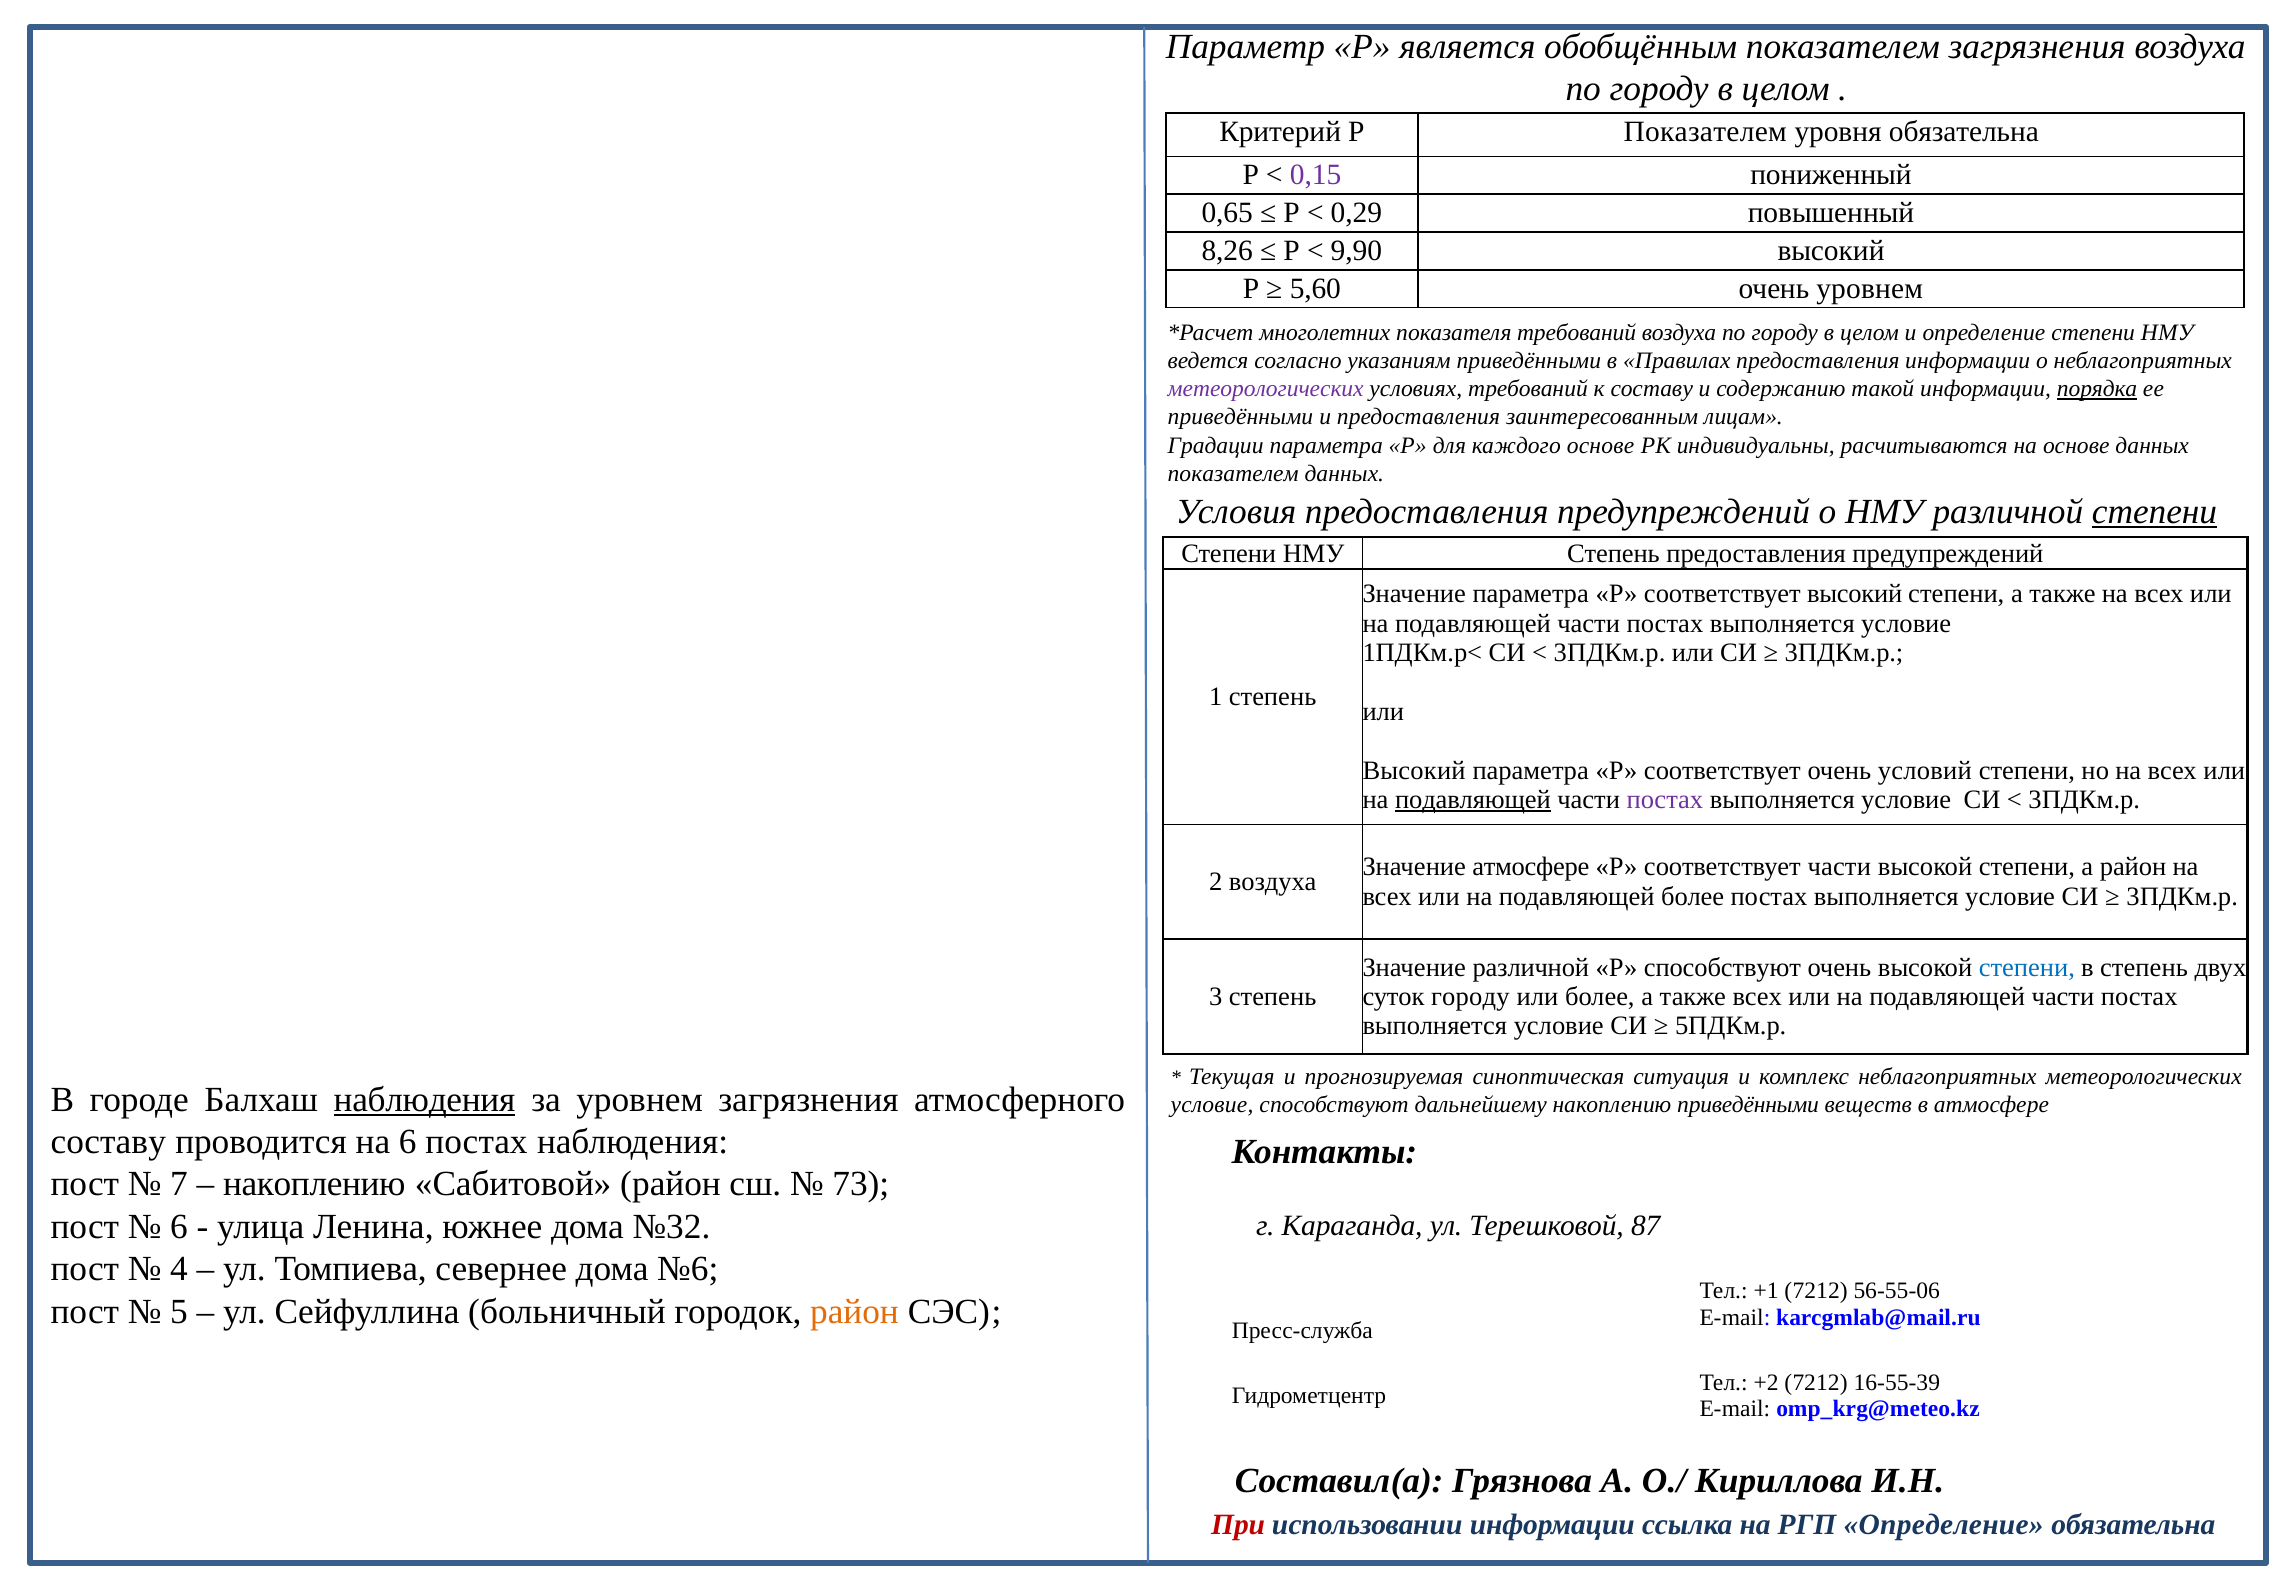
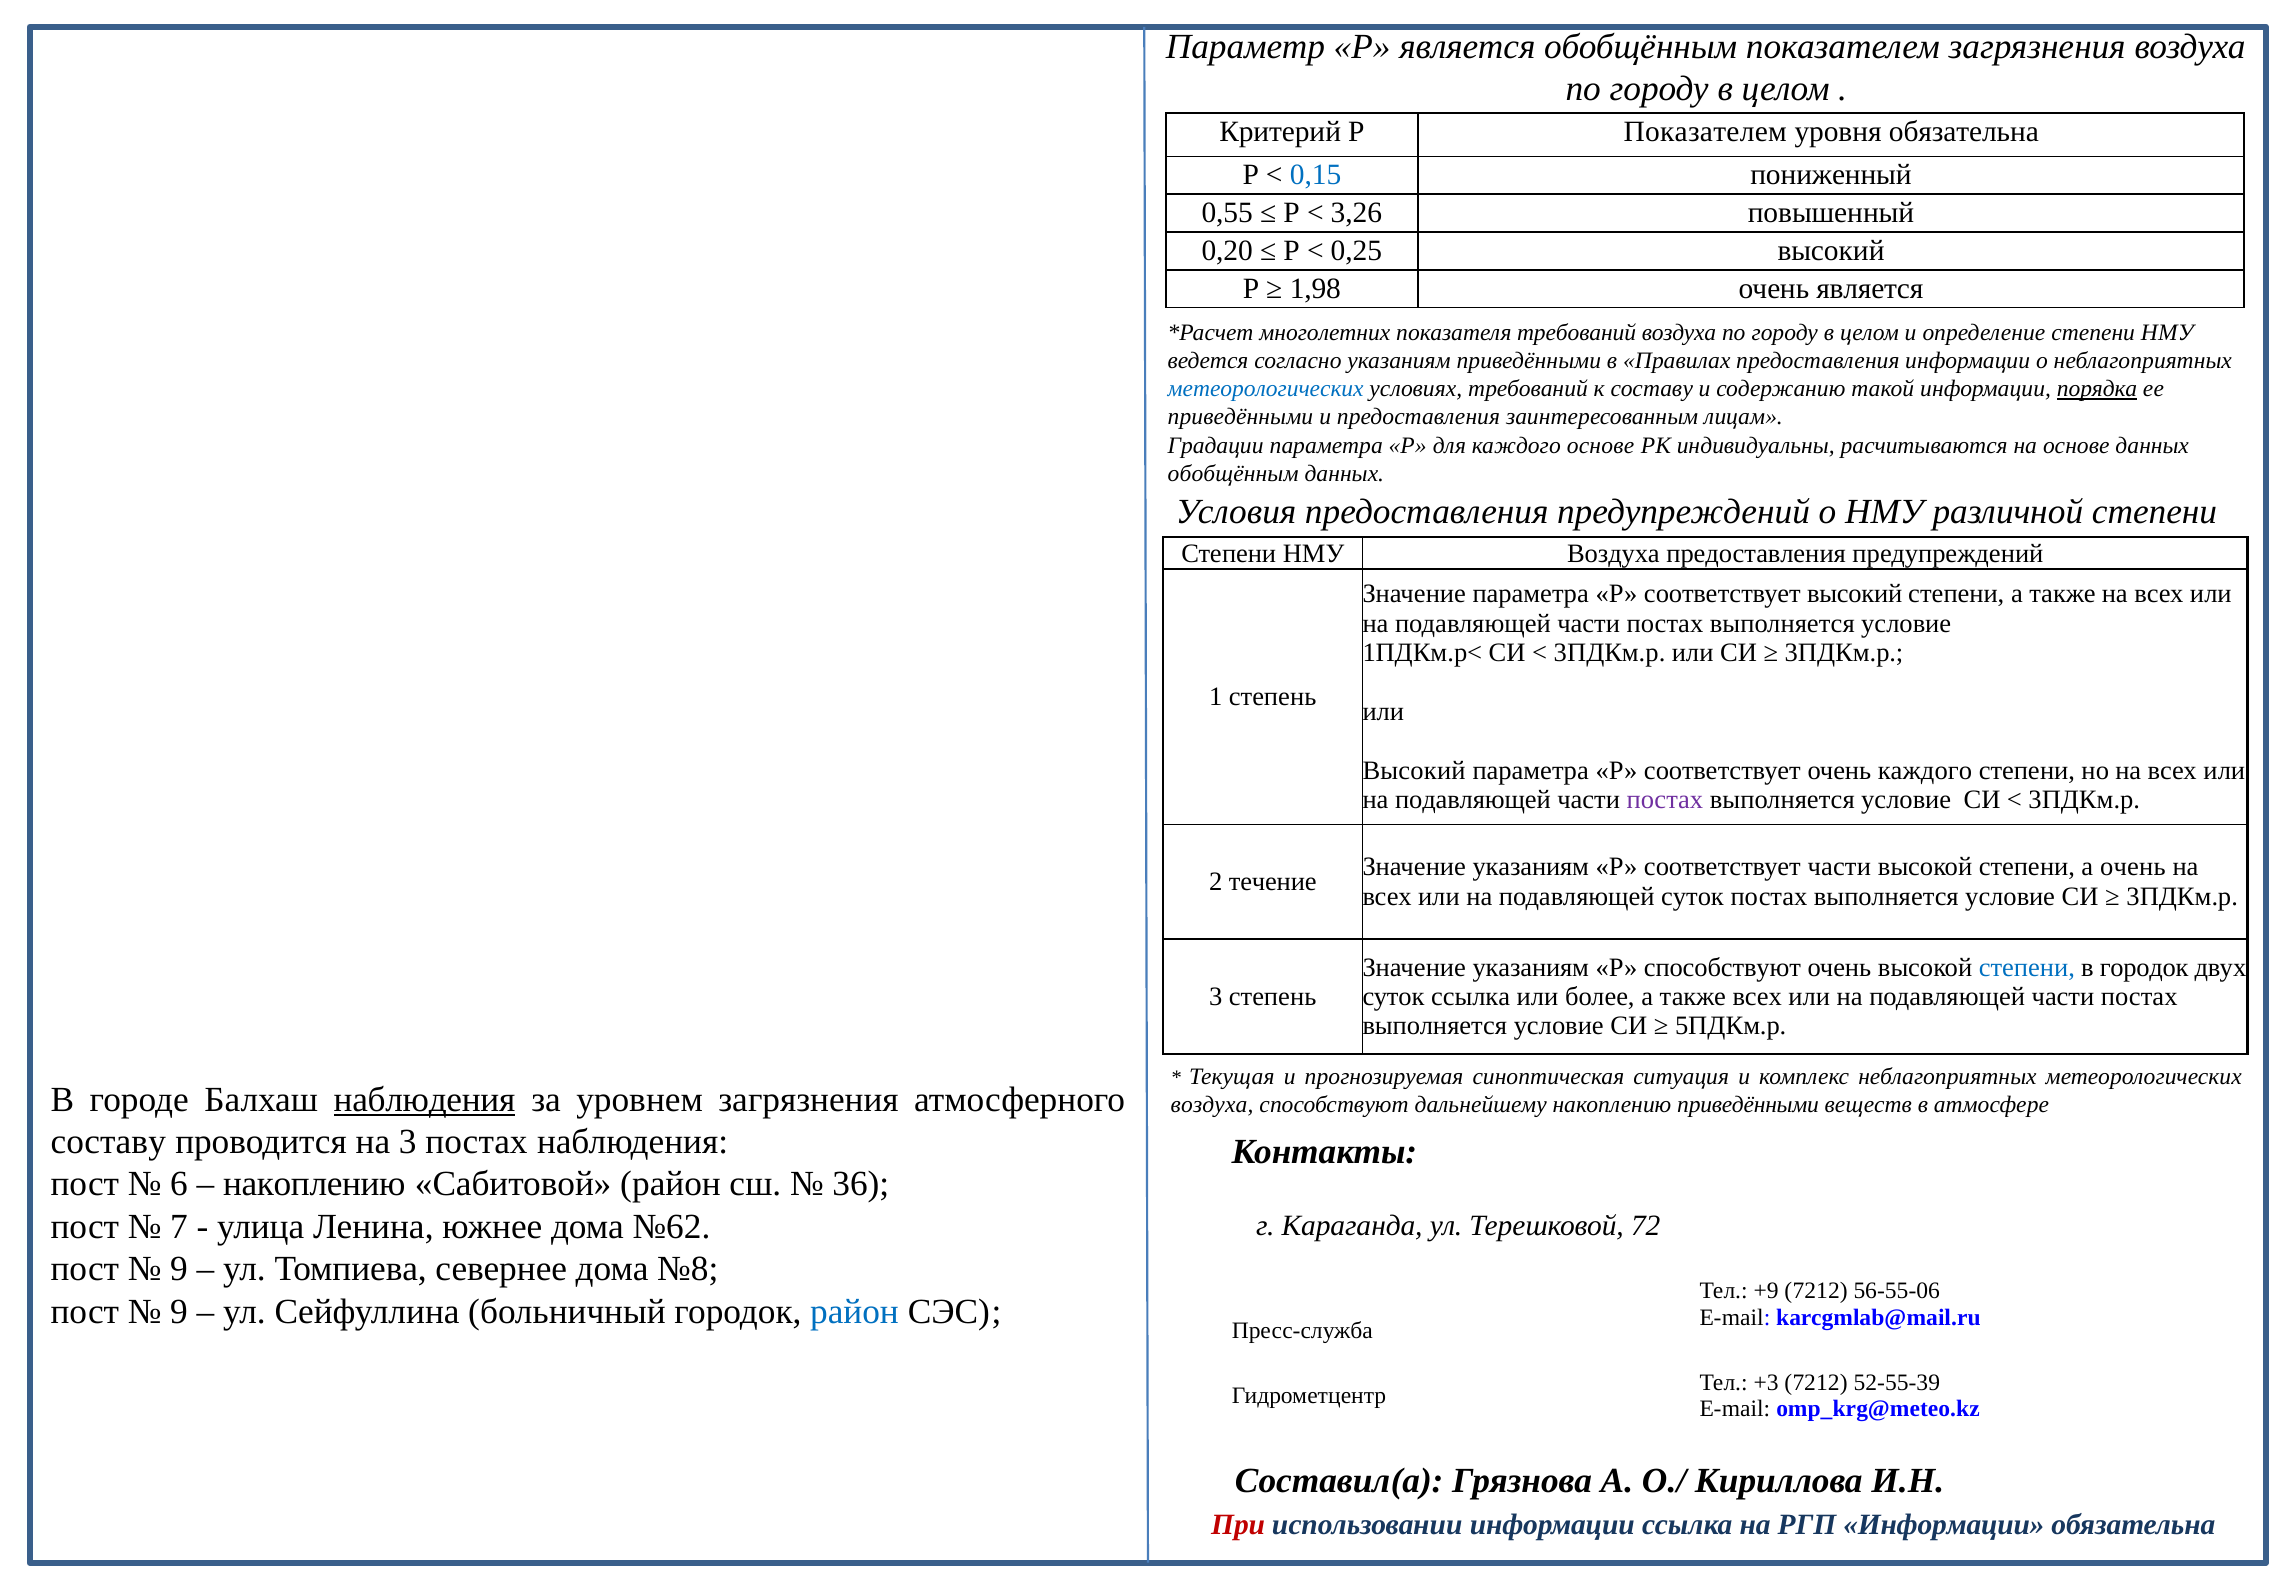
0,15 colour: purple -> blue (1316, 175)
0,65: 0,65 -> 0,55 (1227, 213)
0,29: 0,29 -> 3,26 (1356, 213)
8,26: 8,26 -> 0,20 (1227, 251)
9,90: 9,90 -> 0,25 (1356, 251)
5,60: 5,60 -> 1,98 (1315, 288)
очень уровнем: уровнем -> является (1870, 288)
метеорологических colour: purple -> blue (1266, 389)
показателем: показателем -> обобщённым (1233, 473)
степени underline: present -> none (2155, 512)
НМУ Степень: Степень -> Воздуха (1613, 553)
очень условий: условий -> каждого (1925, 770)
подавляющей underline: present -> none (1473, 799)
атмосфере: атмосфере -> указаниям (1531, 867)
а район: район -> очень (2133, 867)
2 воздуха: воздуха -> течение (1273, 882)
подавляющей более: более -> суток (1693, 896)
различной: различной -> указаниям (1531, 967)
в степень: степень -> городок (2144, 967)
суток городу: городу -> ссылка (1471, 996)
условие: условие -> воздуха (1212, 1105)
на 6: 6 -> 3 (408, 1141)
7: 7 -> 6 (179, 1184)
73: 73 -> 36 (861, 1184)
6: 6 -> 7 (179, 1226)
№32: №32 -> №62 (671, 1226)
87: 87 -> 72 (1646, 1226)
4: 4 -> 9 (179, 1269)
№6: №6 -> №8 (688, 1269)
+1: +1 -> +9 (1766, 1291)
5: 5 -> 9 (179, 1311)
район colour: orange -> blue (855, 1311)
+2: +2 -> +3 (1766, 1383)
16-55-39: 16-55-39 -> 52-55-39 (1897, 1383)
РГП Определение: Определение -> Информации (1944, 1524)
